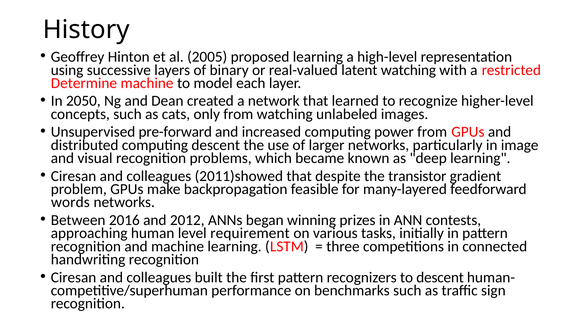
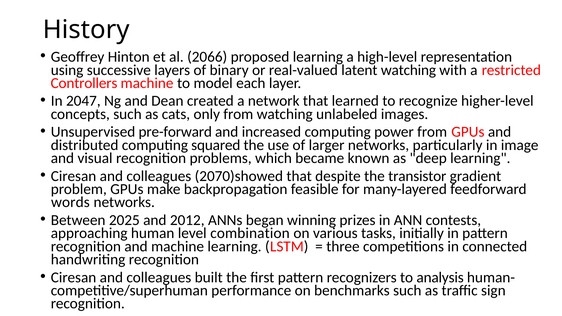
2005: 2005 -> 2066 (207, 57)
Determine: Determine -> Controllers (84, 83)
2050: 2050 -> 2047 (83, 101)
computing descent: descent -> squared (216, 145)
2011)showed: 2011)showed -> 2070)showed (239, 176)
2016: 2016 -> 2025 (124, 220)
requirement: requirement -> combination (250, 233)
to descent: descent -> analysis (440, 277)
